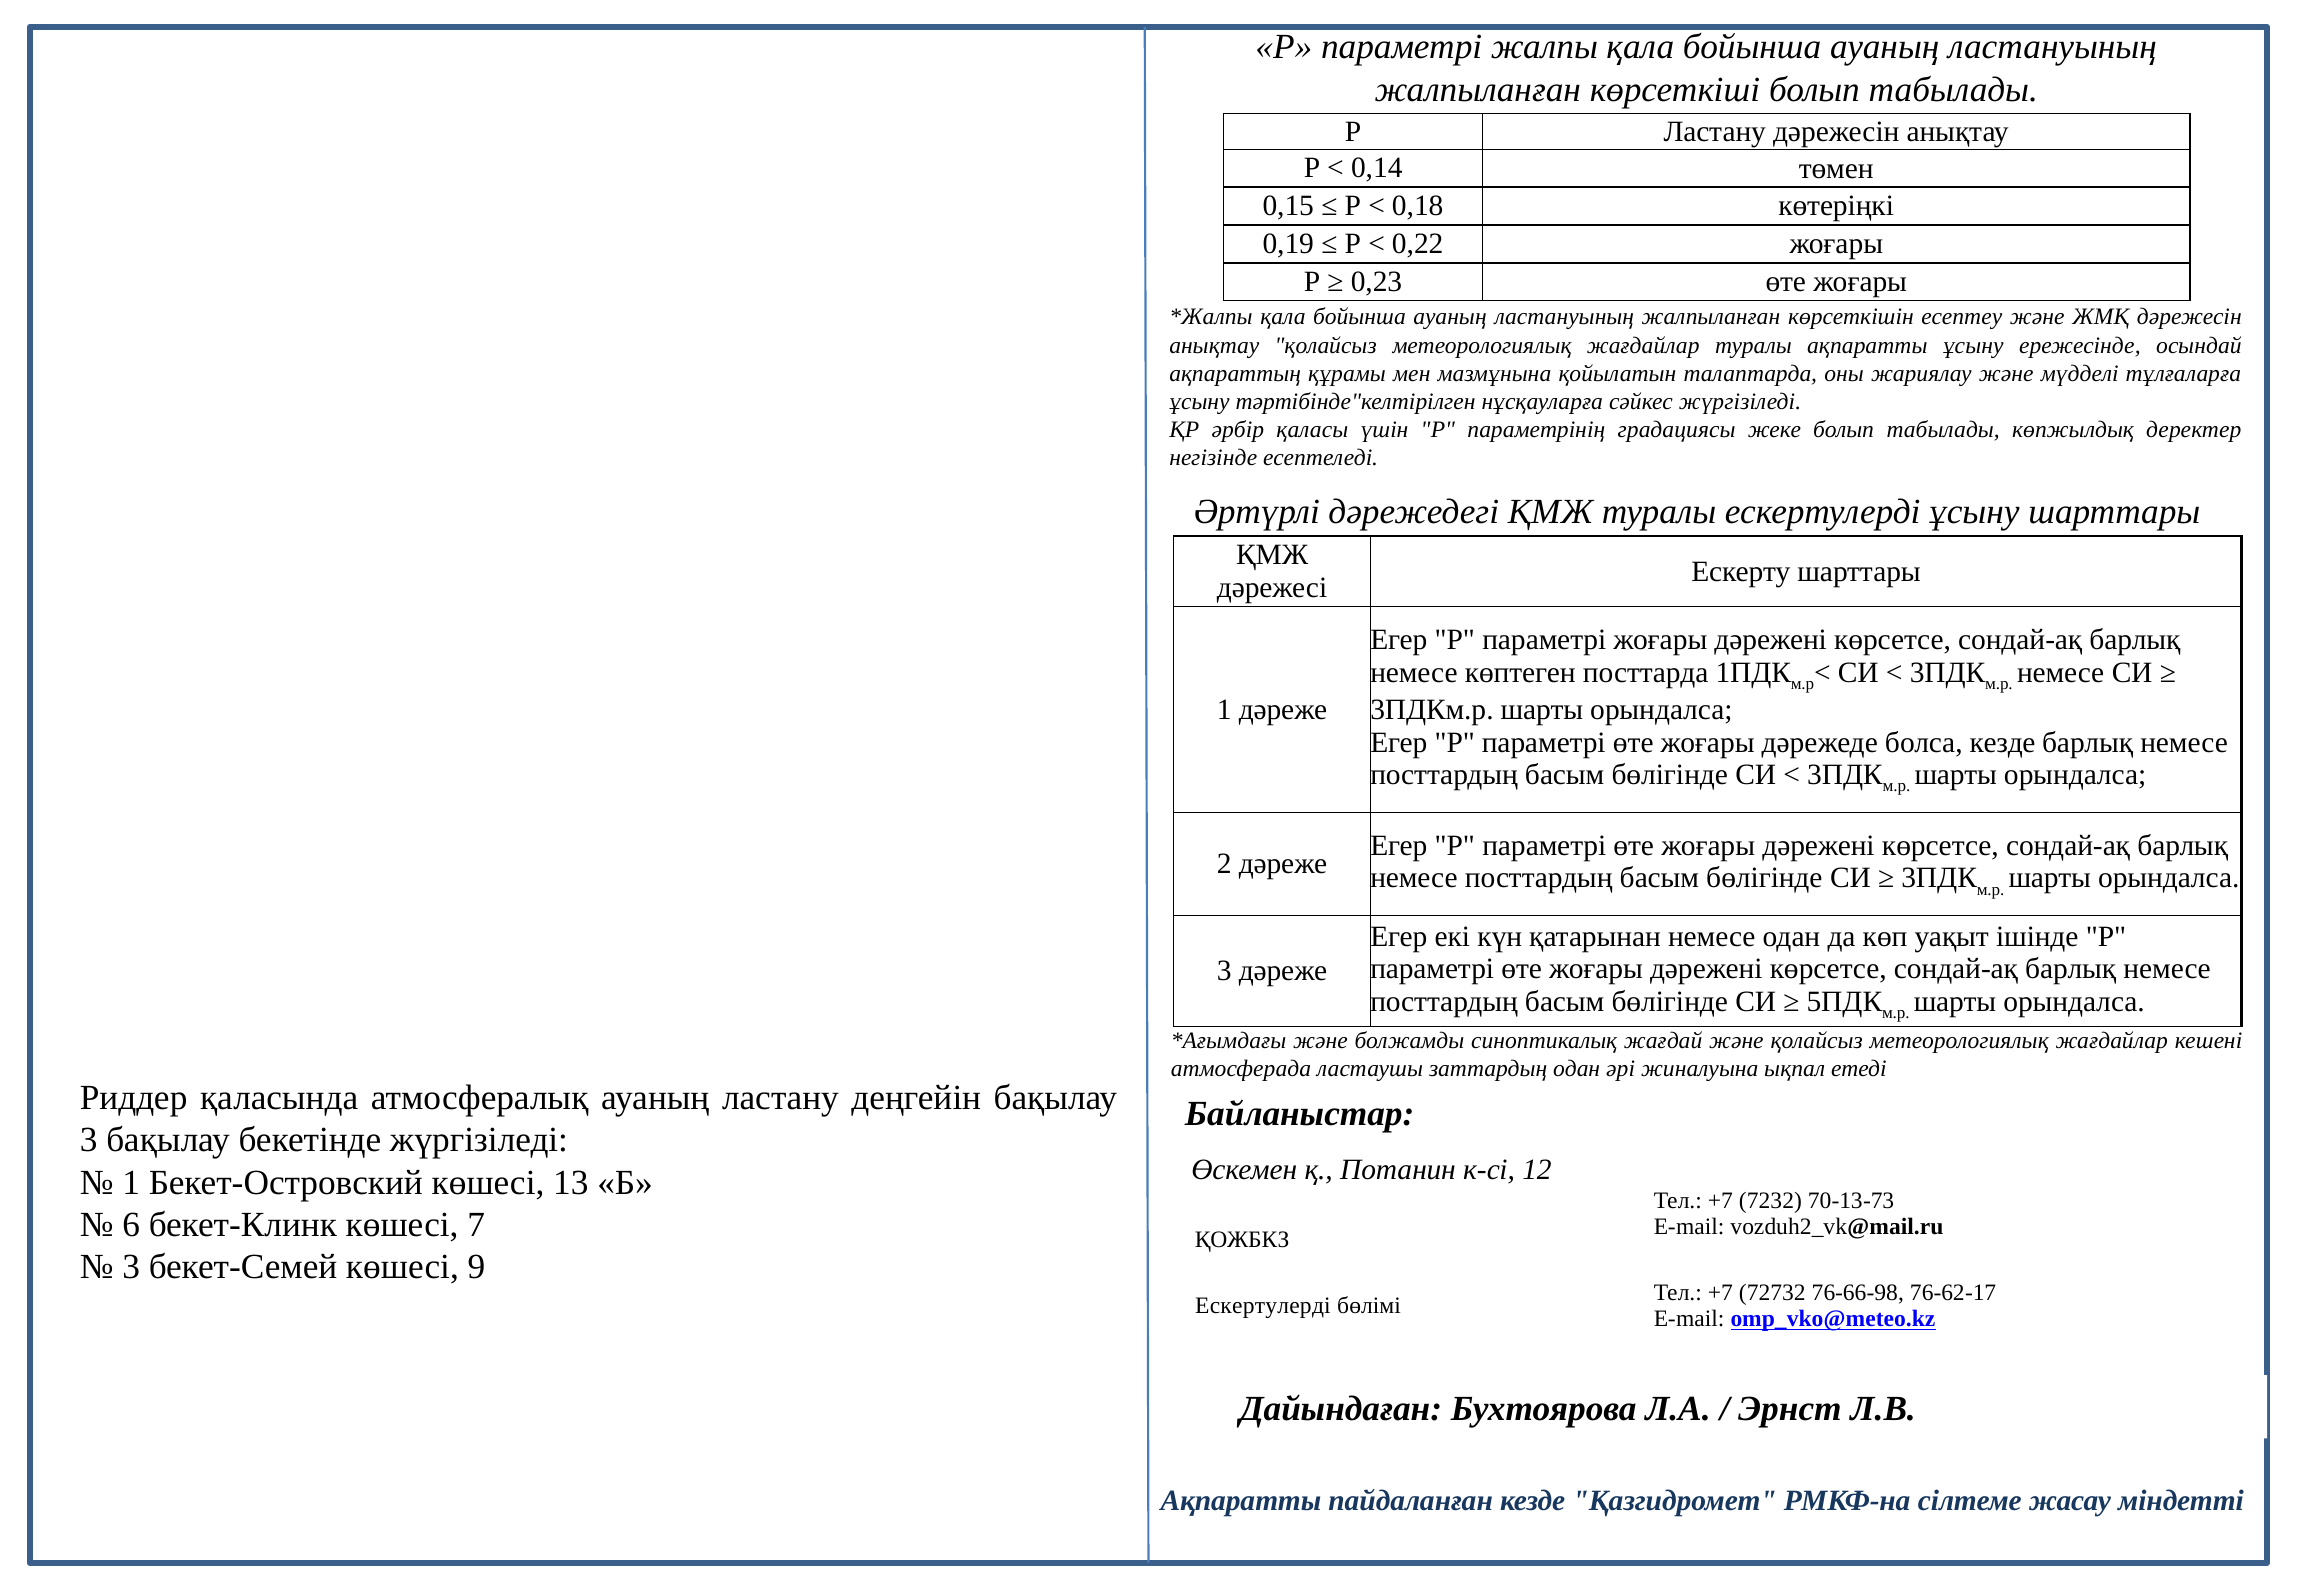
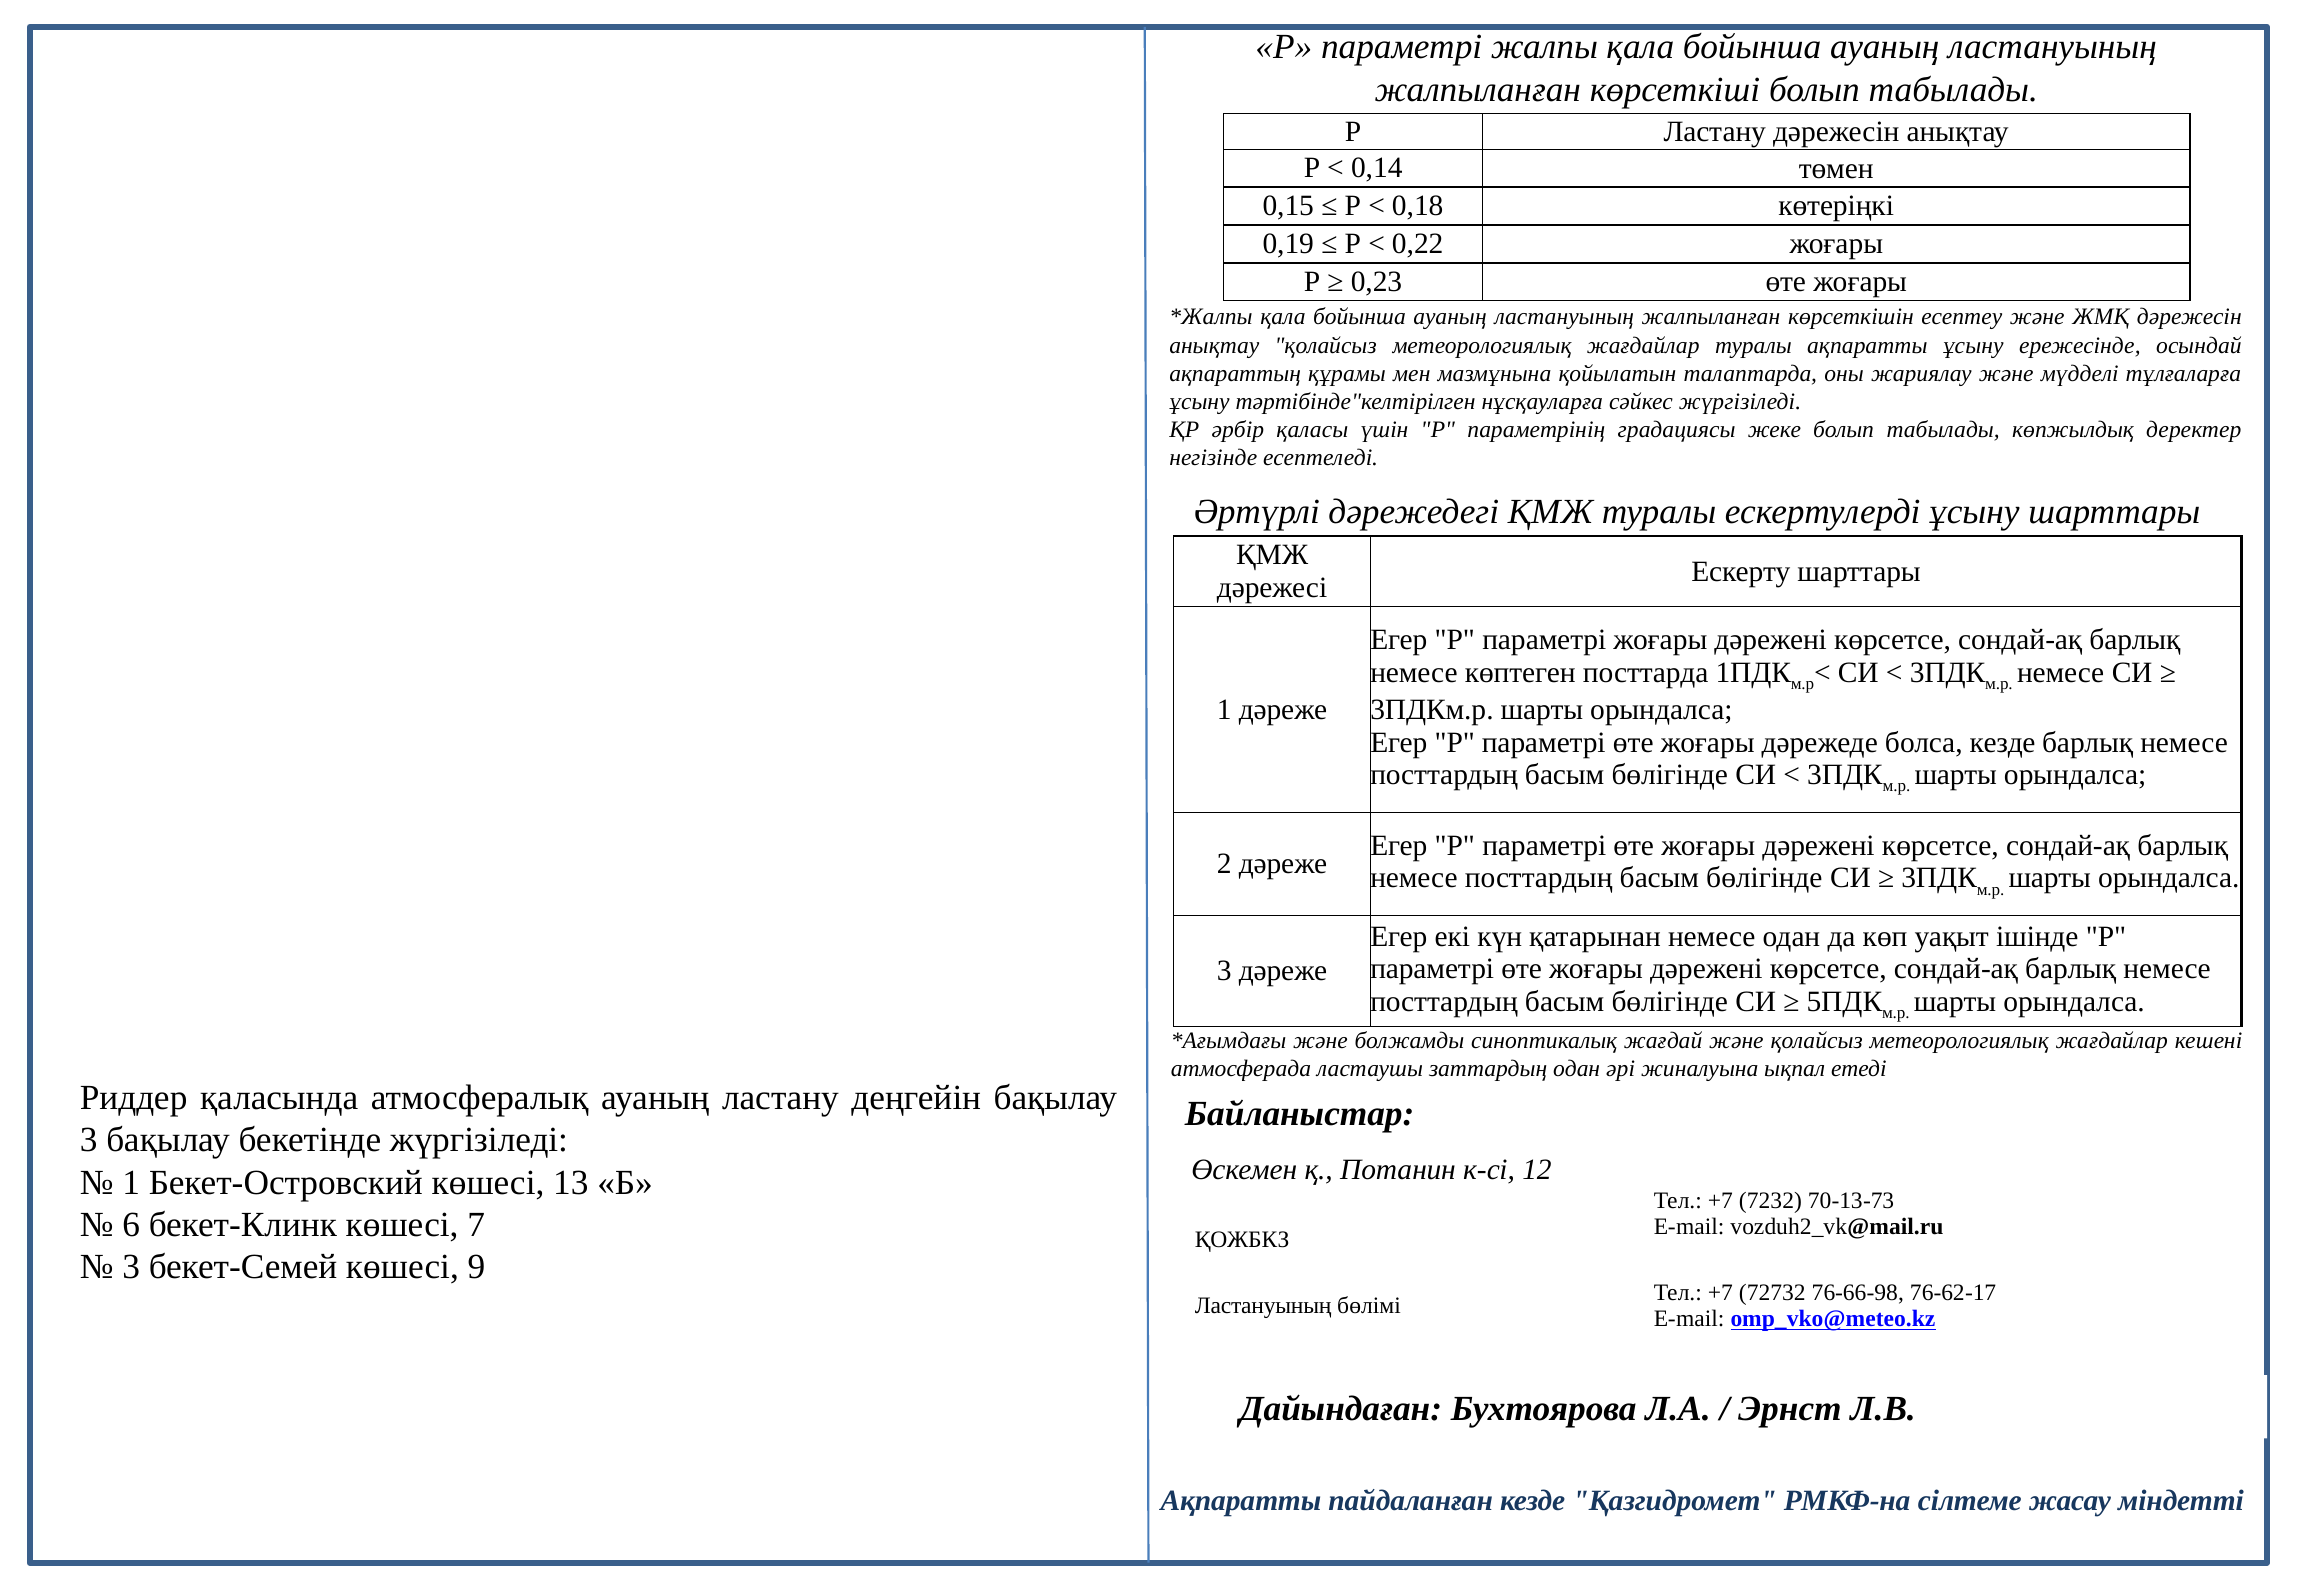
Ескертулерді: Ескертулерді -> Ластануының (1263, 1306)
